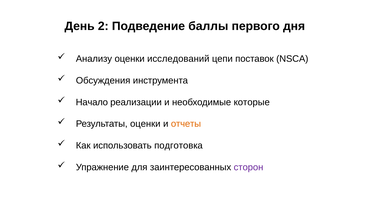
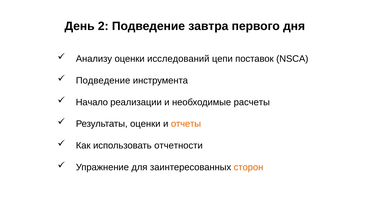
баллы: баллы -> завтра (208, 26)
Обсуждения: Обсуждения -> Подведение (103, 80)
которые: которые -> расчеты (252, 102)
подготовка: подготовка -> отчетности (178, 145)
сторон colour: purple -> orange (249, 167)
